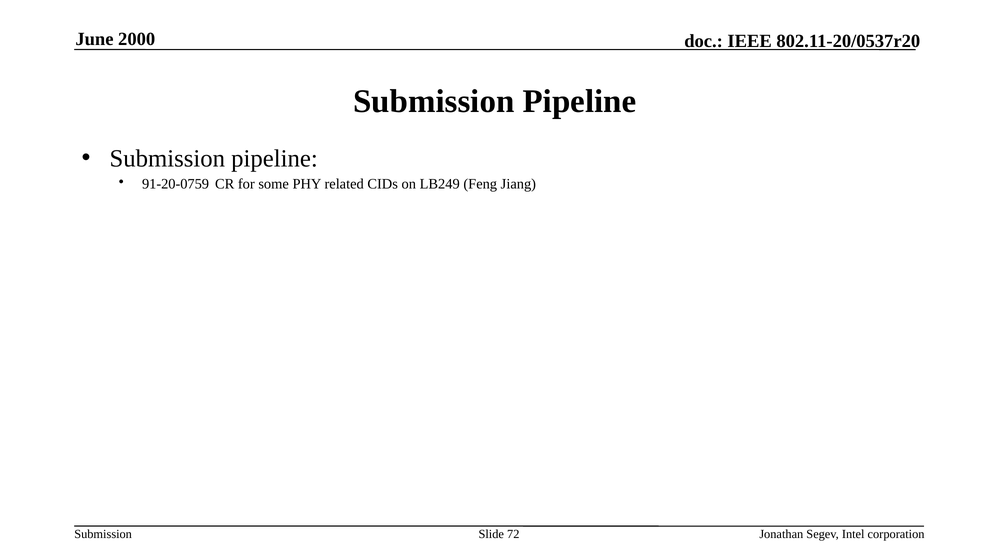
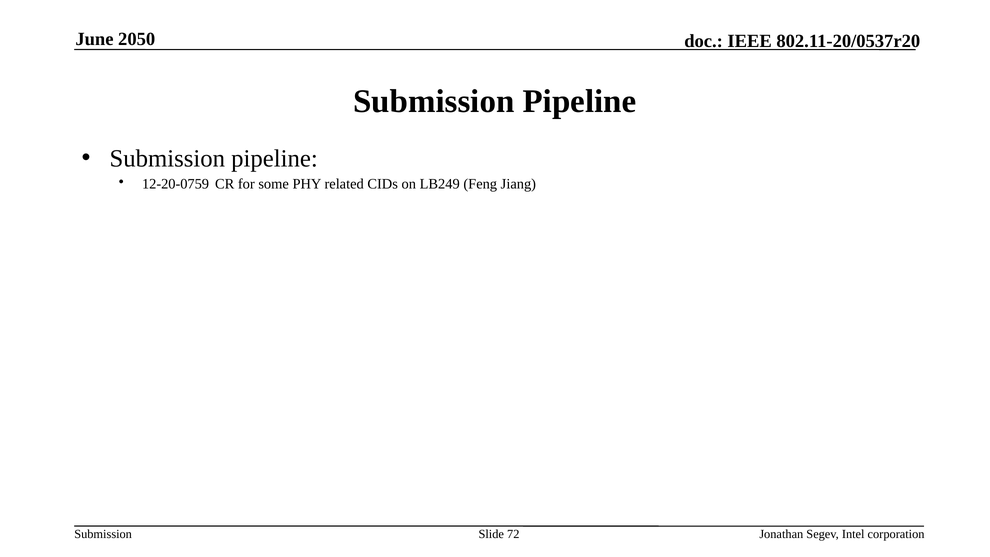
2000: 2000 -> 2050 (137, 39)
91-20-0759: 91-20-0759 -> 12-20-0759 (176, 184)
